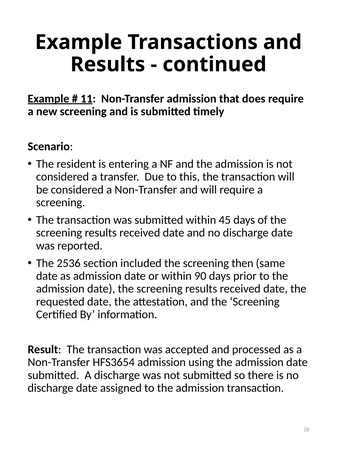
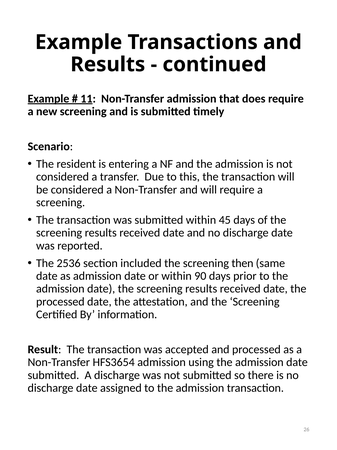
requested: requested -> processed (60, 301)
